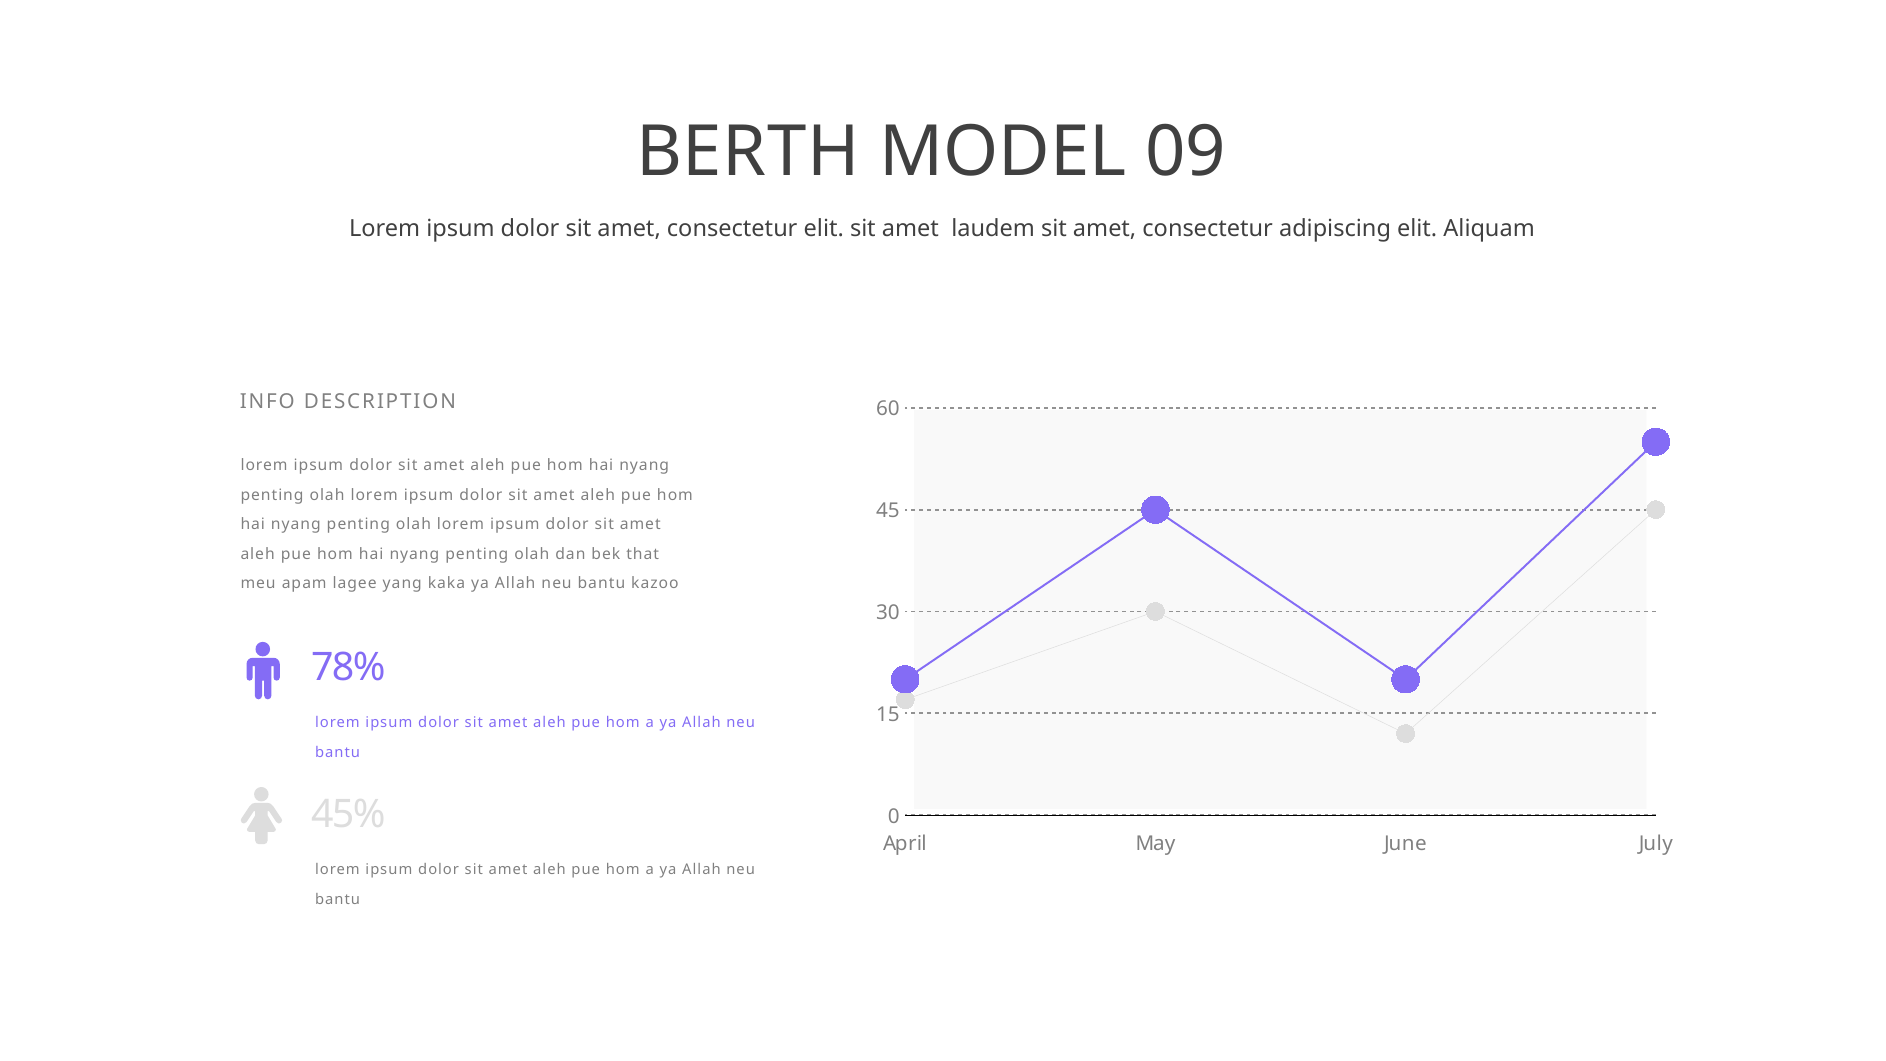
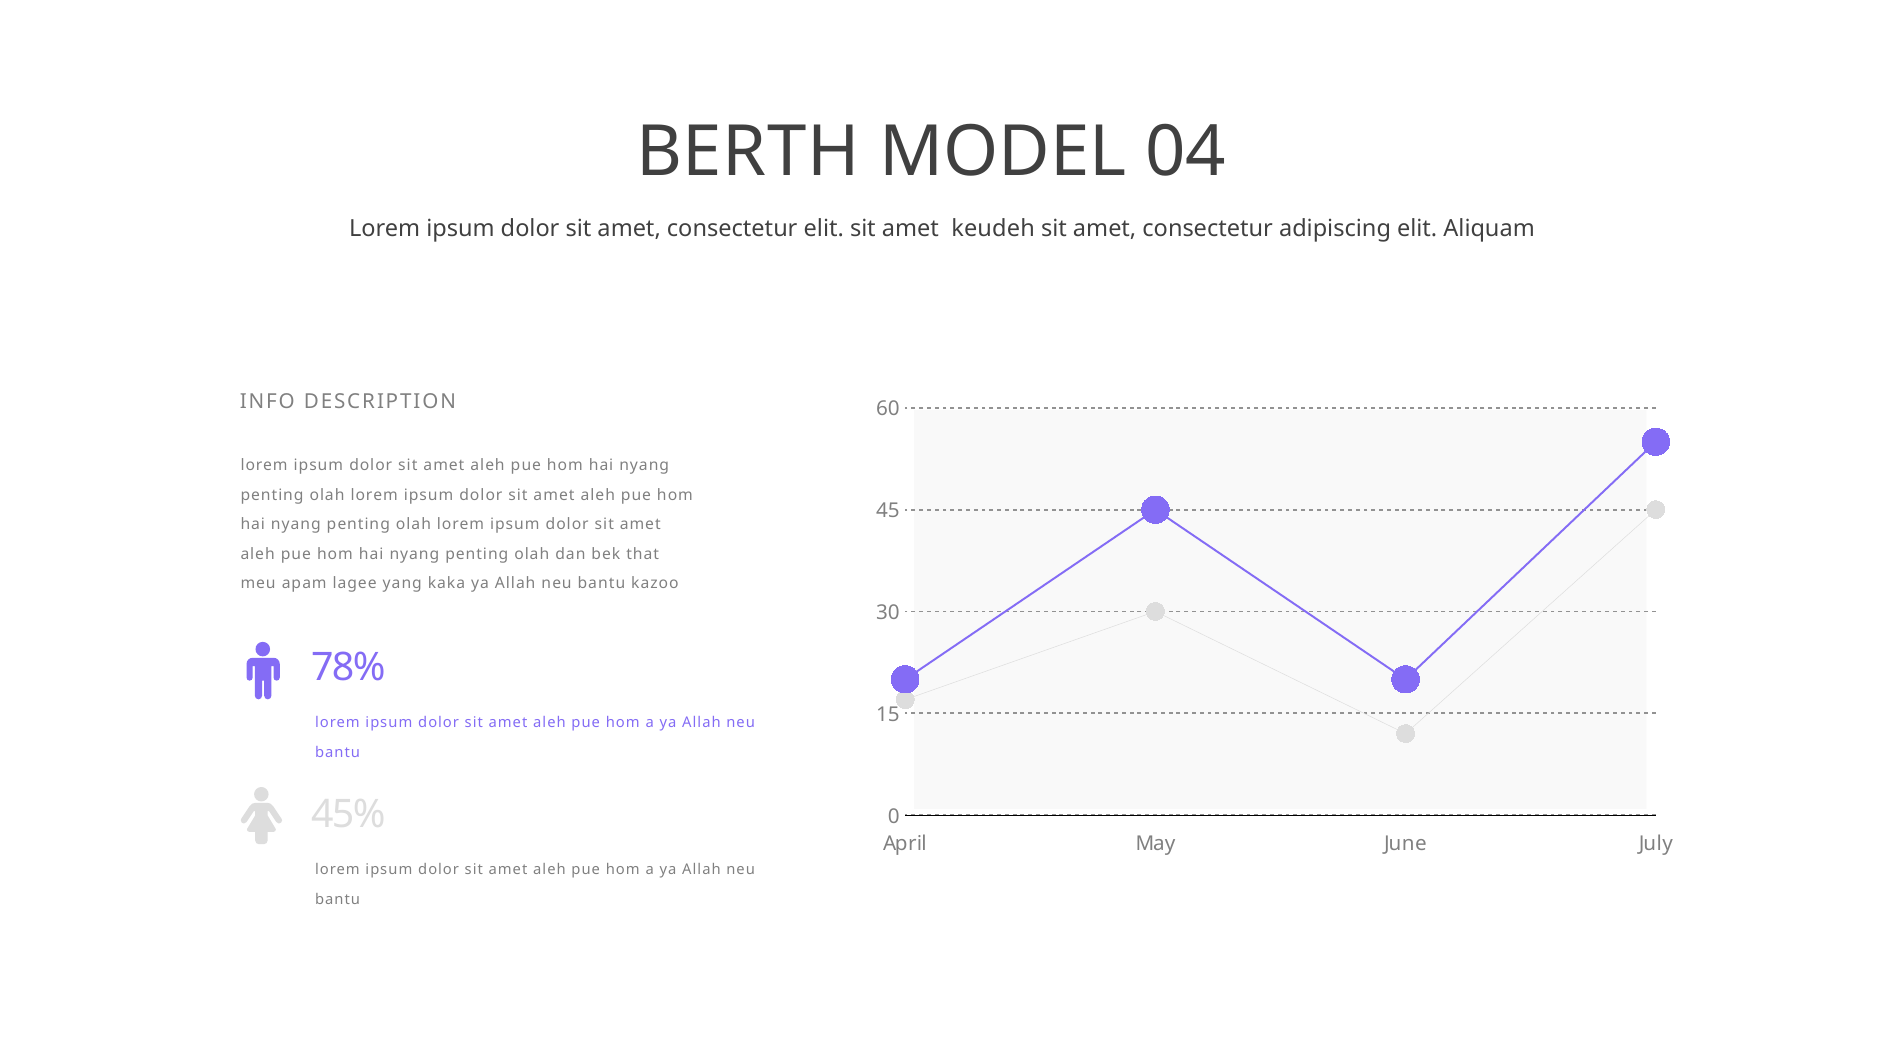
09: 09 -> 04 (1186, 152)
laudem: laudem -> keudeh (993, 228)
